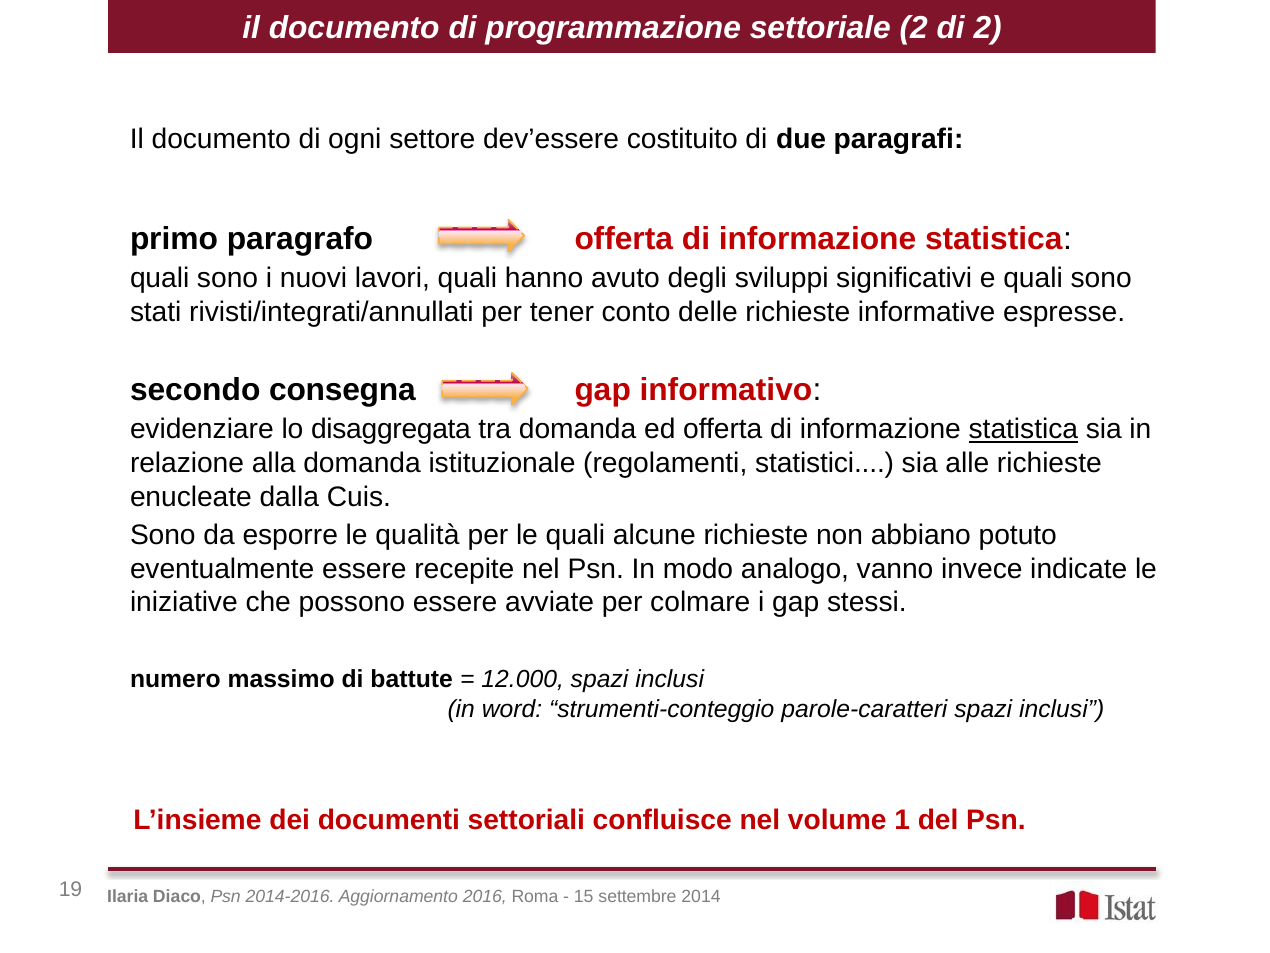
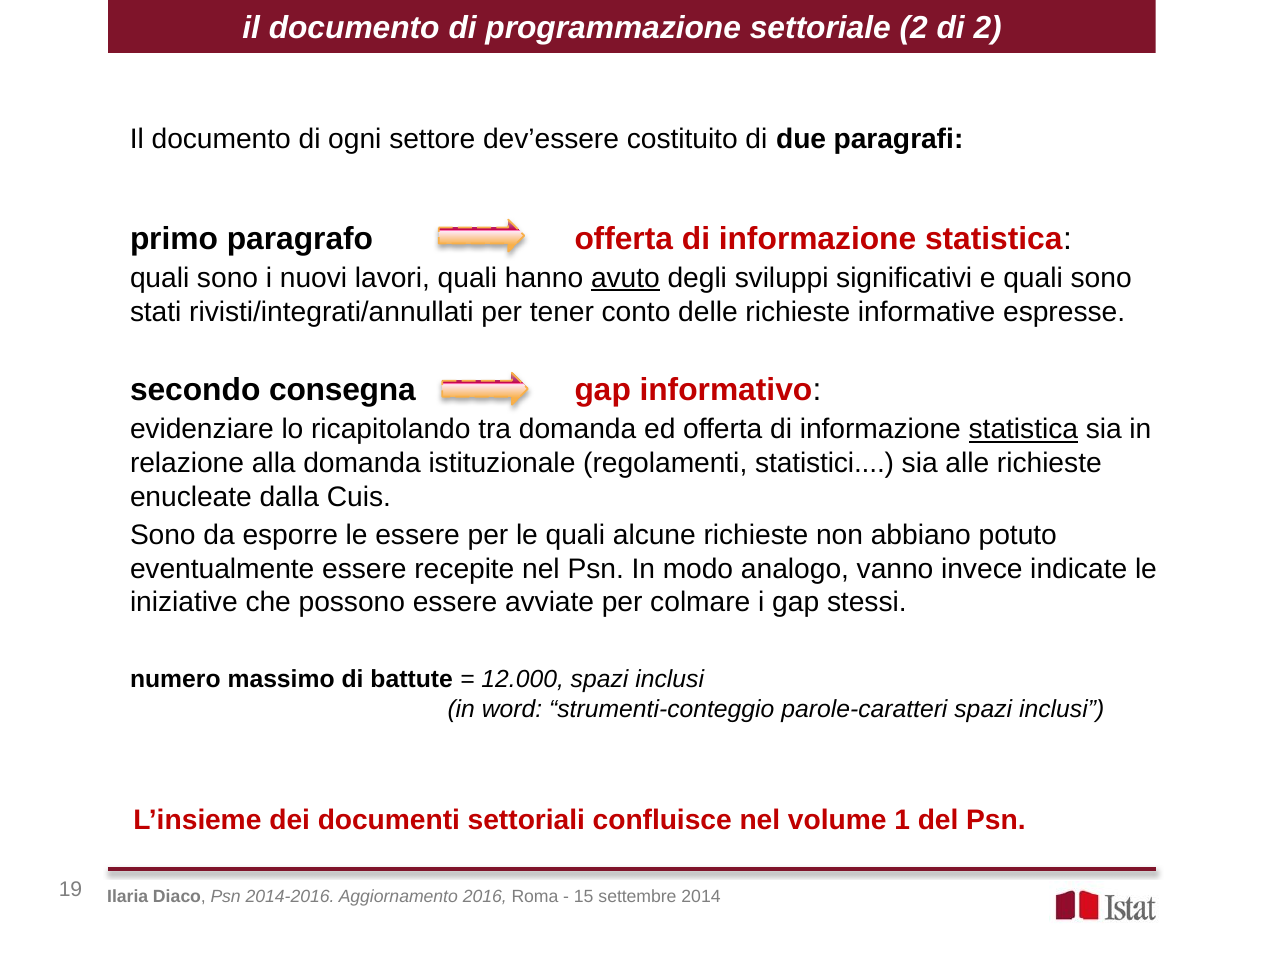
avuto underline: none -> present (625, 278)
disaggregata: disaggregata -> ricapitolando (391, 429)
le qualità: qualità -> essere (418, 535)
